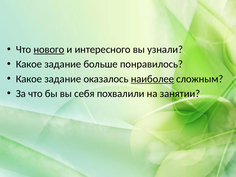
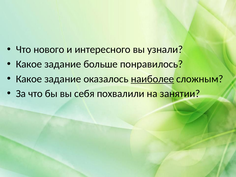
нового underline: present -> none (49, 50)
